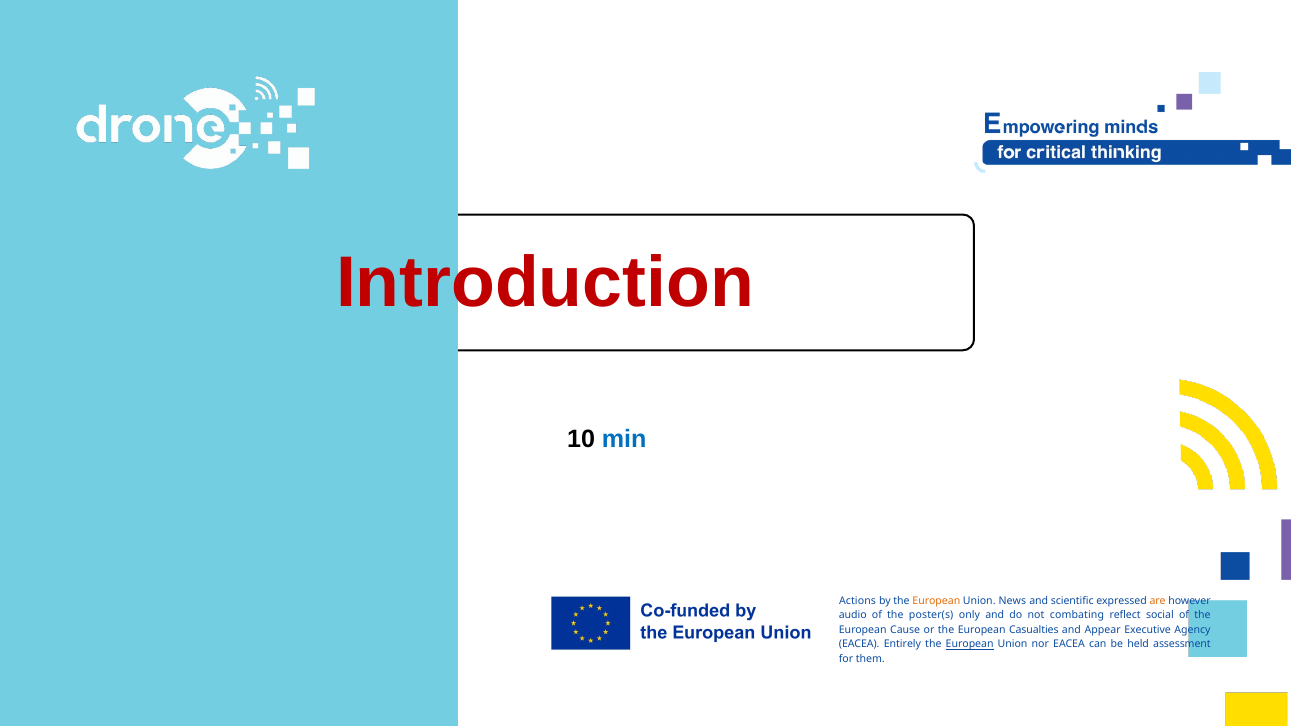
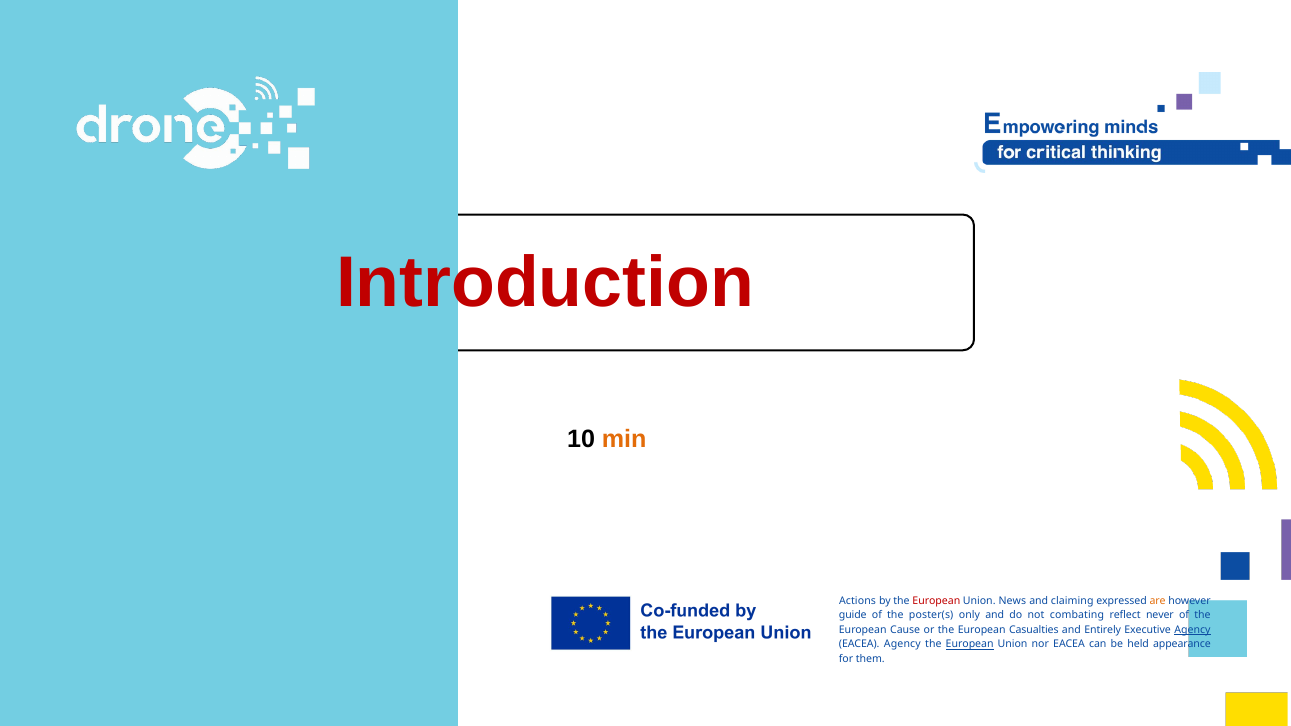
min colour: blue -> orange (624, 440)
European colour: orange -> red (936, 601)
scientific: scientific -> claiming (1072, 601)
audio: audio -> guide (853, 615)
social: social -> never (1160, 615)
Appear: Appear -> Entirely (1103, 630)
Agency underline: none -> present (1193, 630)
EACEA Entirely: Entirely -> Agency (902, 645)
assessment: assessment -> appearance (1182, 645)
